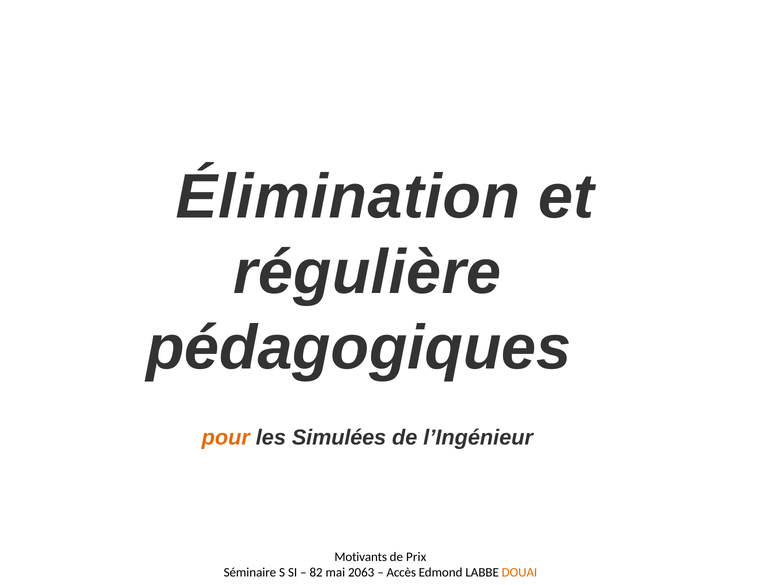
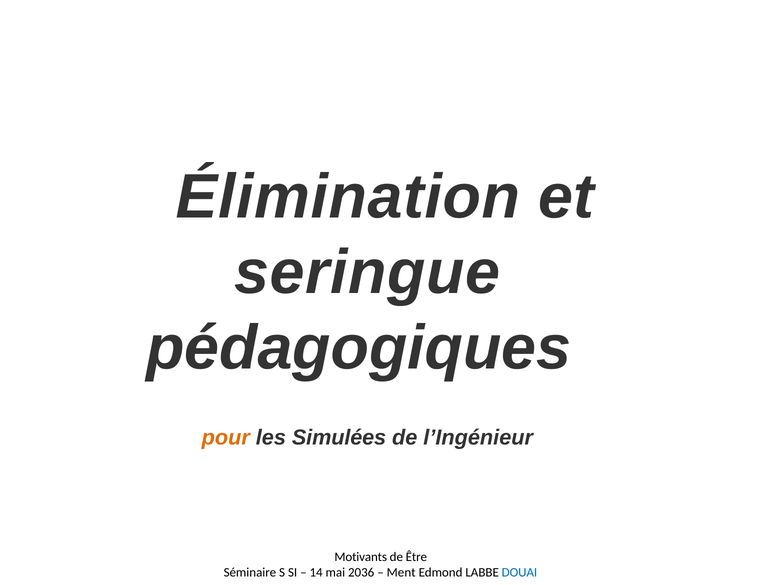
régulière: régulière -> seringue (367, 273)
Prix: Prix -> Être (416, 557)
82: 82 -> 14 (316, 572)
2063: 2063 -> 2036 (361, 572)
Accès: Accès -> Ment (401, 572)
DOUAI colour: orange -> blue (519, 572)
